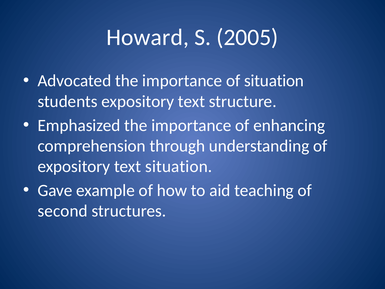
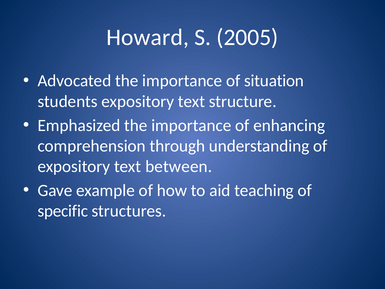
text situation: situation -> between (179, 166)
second: second -> specific (63, 211)
